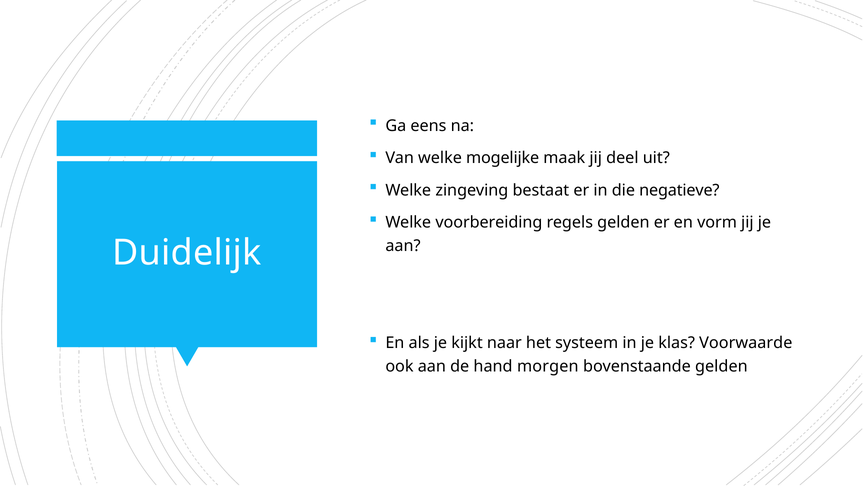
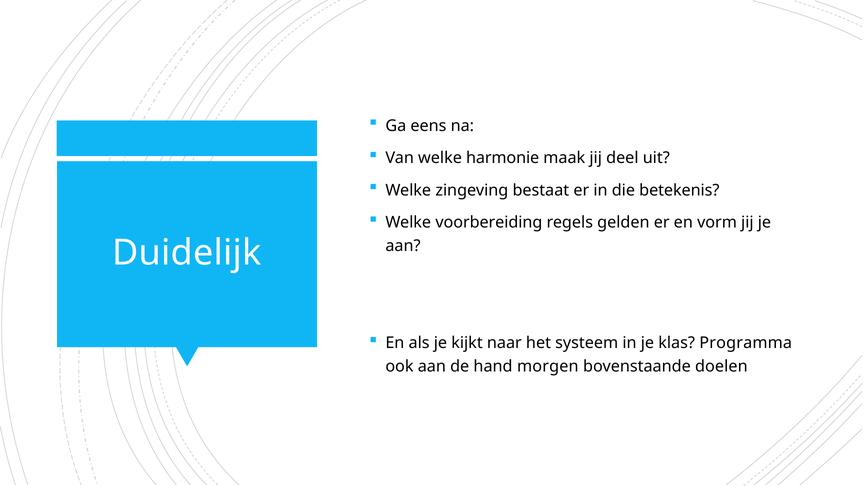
mogelijke: mogelijke -> harmonie (503, 158)
negatieve: negatieve -> betekenis (679, 190)
Voorwaarde: Voorwaarde -> Programma (746, 343)
bovenstaande gelden: gelden -> doelen (721, 366)
